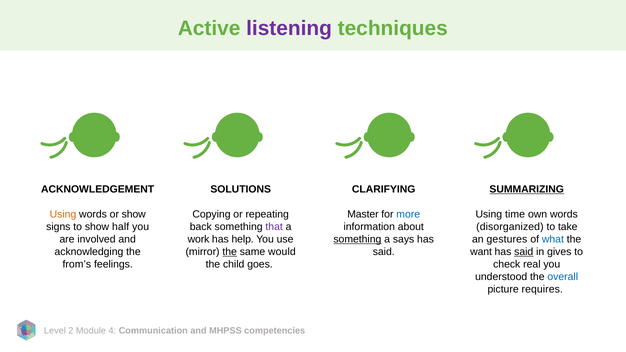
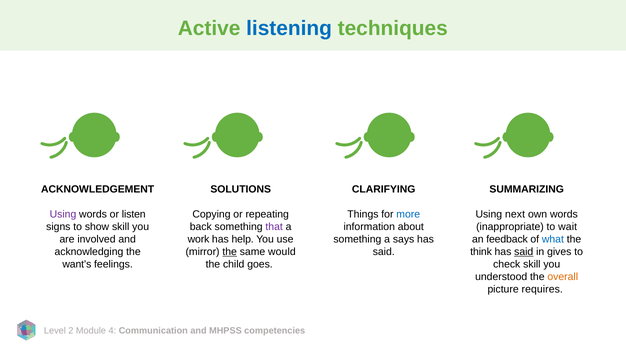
listening colour: purple -> blue (289, 28)
SUMMARIZING underline: present -> none (527, 189)
Using colour: orange -> purple (63, 214)
or show: show -> listen (134, 214)
Master: Master -> Things (363, 214)
time: time -> next (515, 214)
show half: half -> skill (121, 227)
disorganized: disorganized -> inappropriate (510, 227)
take: take -> wait (568, 227)
something underline: present -> none (357, 239)
gestures: gestures -> feedback (507, 239)
want: want -> think (481, 252)
from’s: from’s -> want’s (77, 264)
check real: real -> skill (532, 264)
overall colour: blue -> orange (563, 277)
